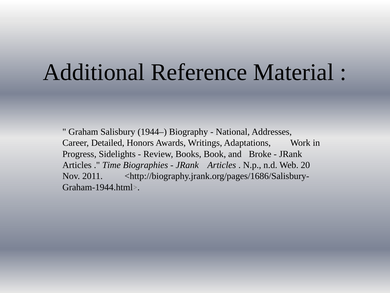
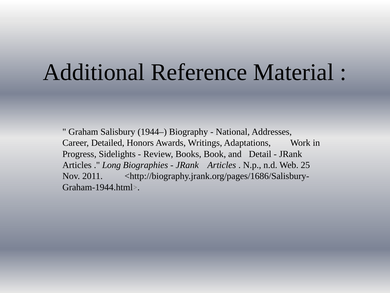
Broke: Broke -> Detail (260, 154)
Time: Time -> Long (111, 165)
20: 20 -> 25 (305, 165)
